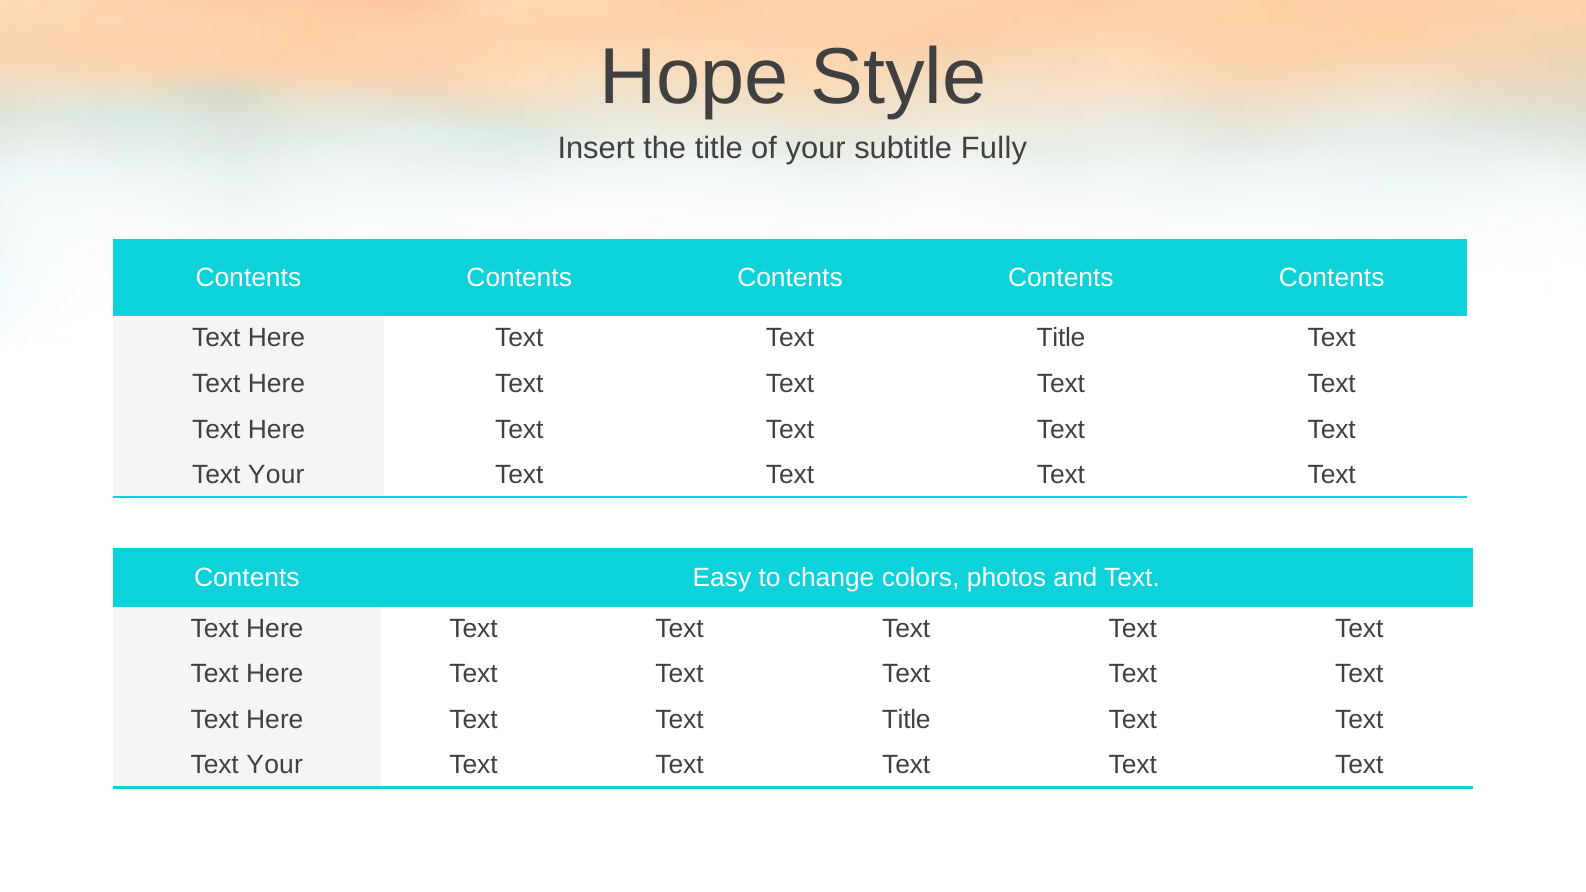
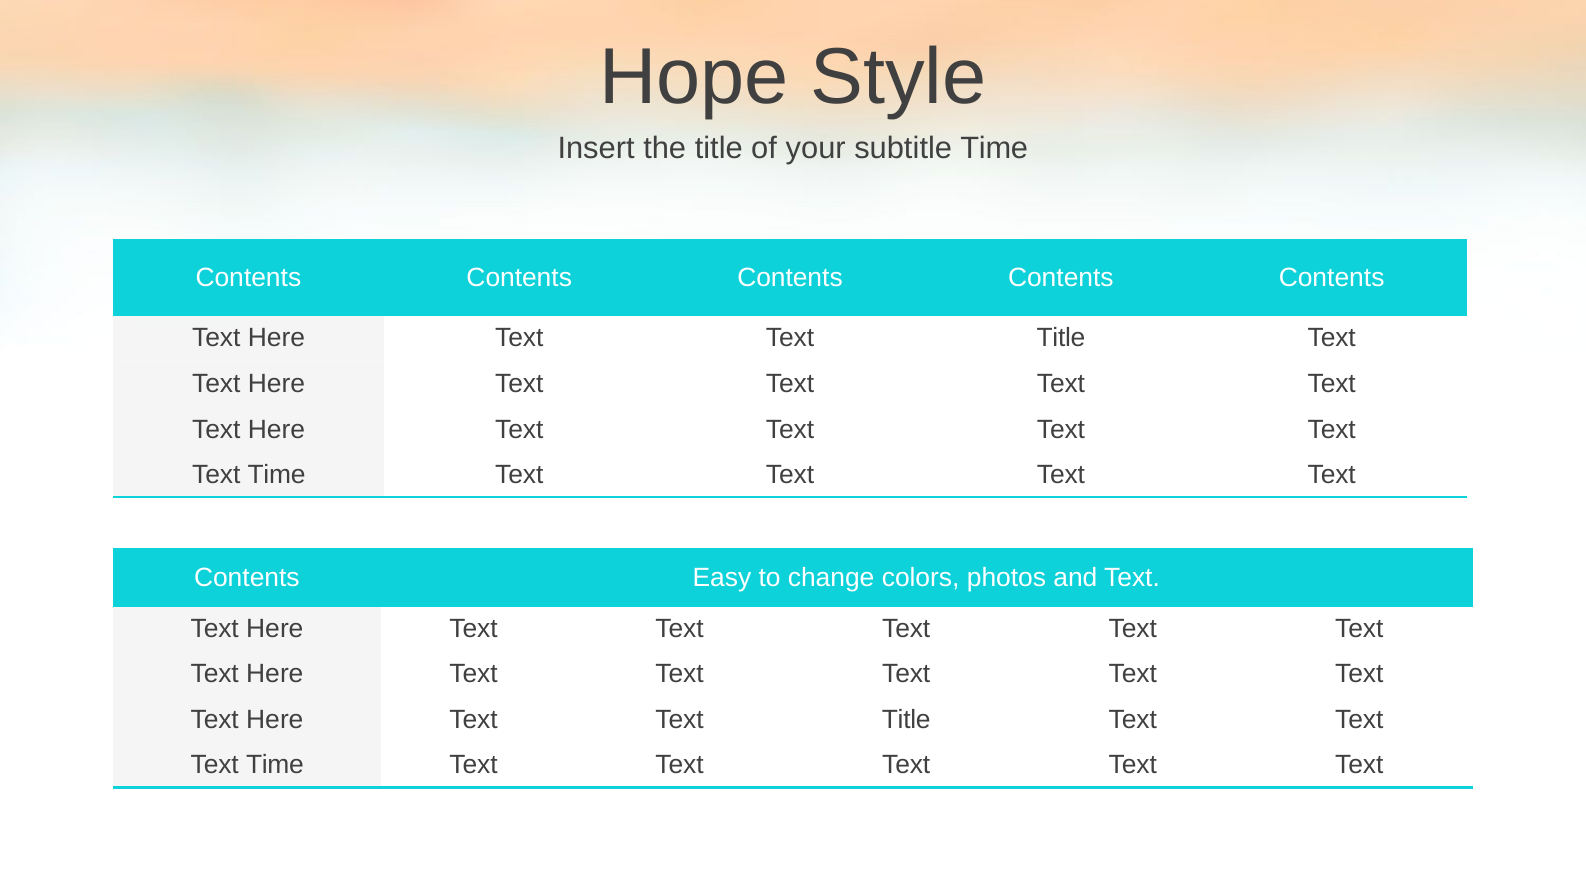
subtitle Fully: Fully -> Time (994, 148)
Your: Your -> Time (277, 475)
Your: Your -> Time (275, 765)
